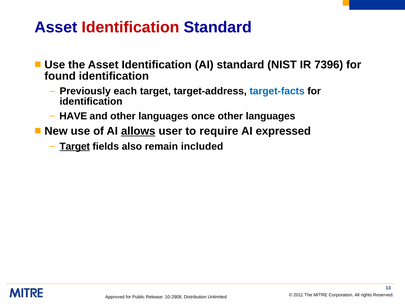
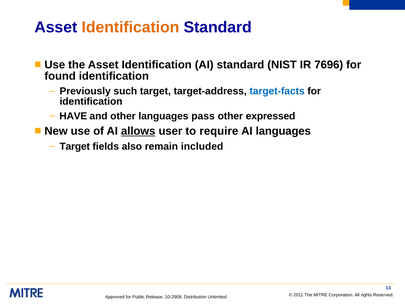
Identification colour: red -> orange (130, 27)
7396: 7396 -> 7696 (329, 65)
each: each -> such (125, 91)
once: once -> pass (203, 116)
languages: languages -> expressed (271, 116)
AI expressed: expressed -> languages (283, 131)
Target underline: present -> none (75, 146)
